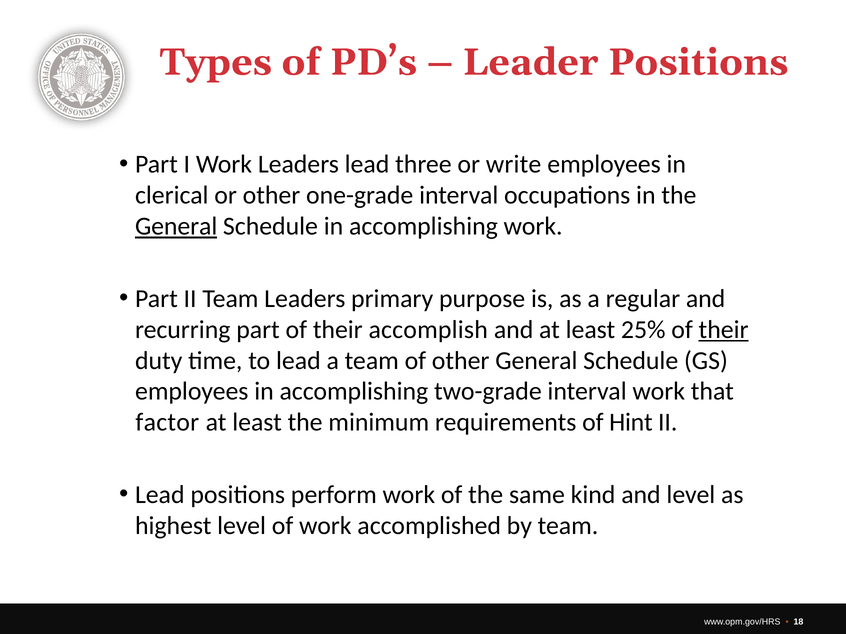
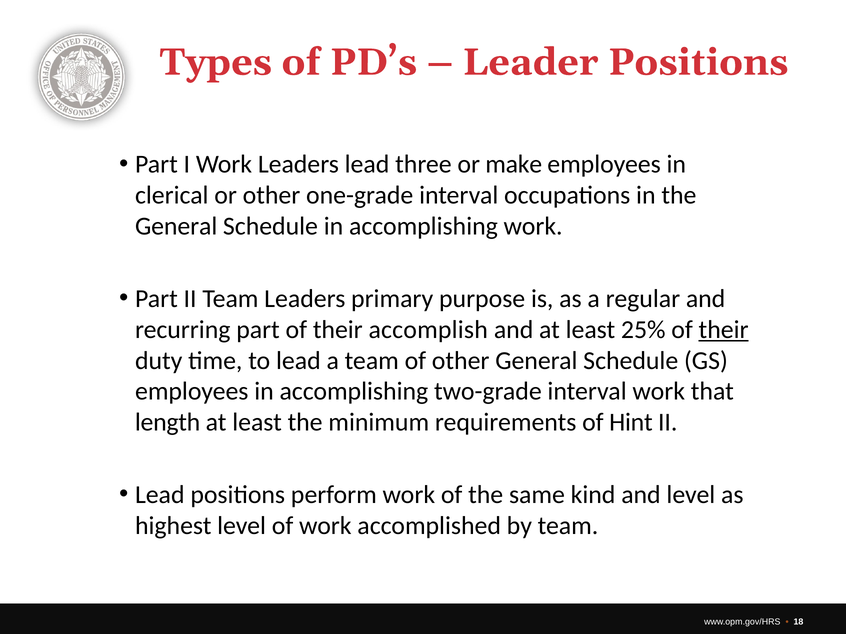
write: write -> make (514, 165)
General underline: present -> none (176, 227)
factor: factor -> length (168, 423)
